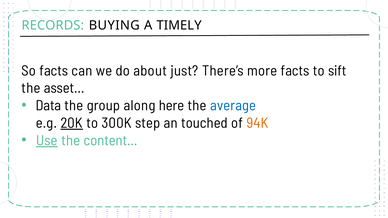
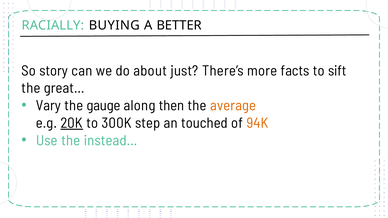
RECORDS: RECORDS -> RACIALLY (53, 25)
TIMELY: TIMELY -> BETTER (179, 25)
So facts: facts -> story (54, 71)
asset…: asset… -> great… (64, 88)
Data: Data -> Vary (48, 106)
group: group -> gauge (104, 106)
here: here -> then (171, 106)
average colour: blue -> orange (233, 106)
Use underline: present -> none (47, 141)
content…: content… -> instead… (111, 141)
